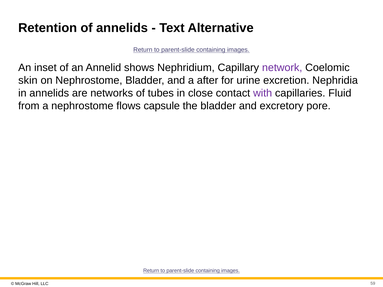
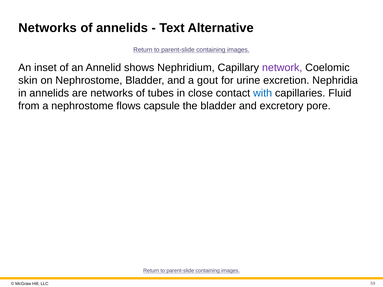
Retention: Retention -> Networks (48, 28)
after: after -> gout (208, 80)
with colour: purple -> blue (263, 93)
